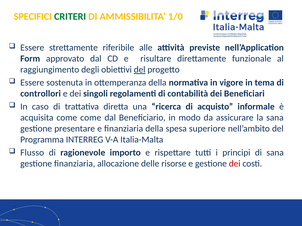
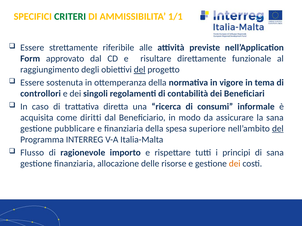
1/0: 1/0 -> 1/1 (175, 16)
acquisto: acquisto -> consumi (215, 107)
come come: come -> diritti (91, 118)
presentare: presentare -> pubblicare (75, 129)
del underline: none -> present (278, 129)
dei colour: red -> orange (235, 164)
